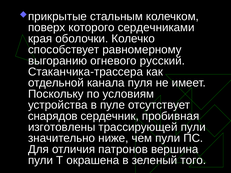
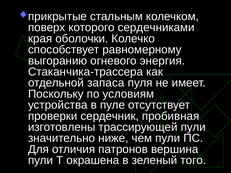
русский: русский -> энергия (162, 61)
канала: канала -> запаса (106, 83)
снарядов: снарядов -> проверки (53, 116)
